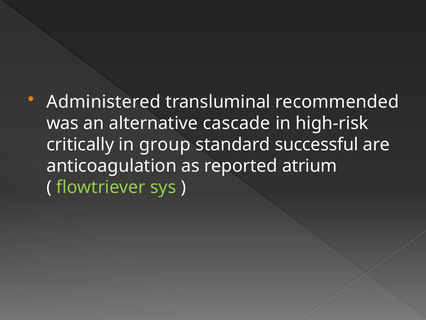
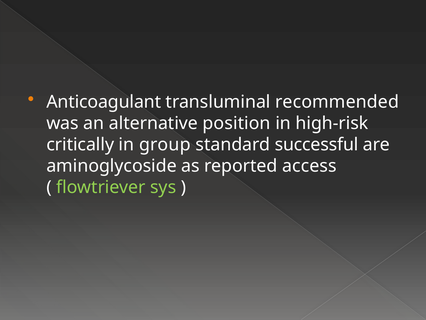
Administered: Administered -> Anticoagulant (104, 102)
cascade: cascade -> position (237, 123)
anticoagulation: anticoagulation -> aminoglycoside (112, 166)
atrium: atrium -> access (309, 166)
